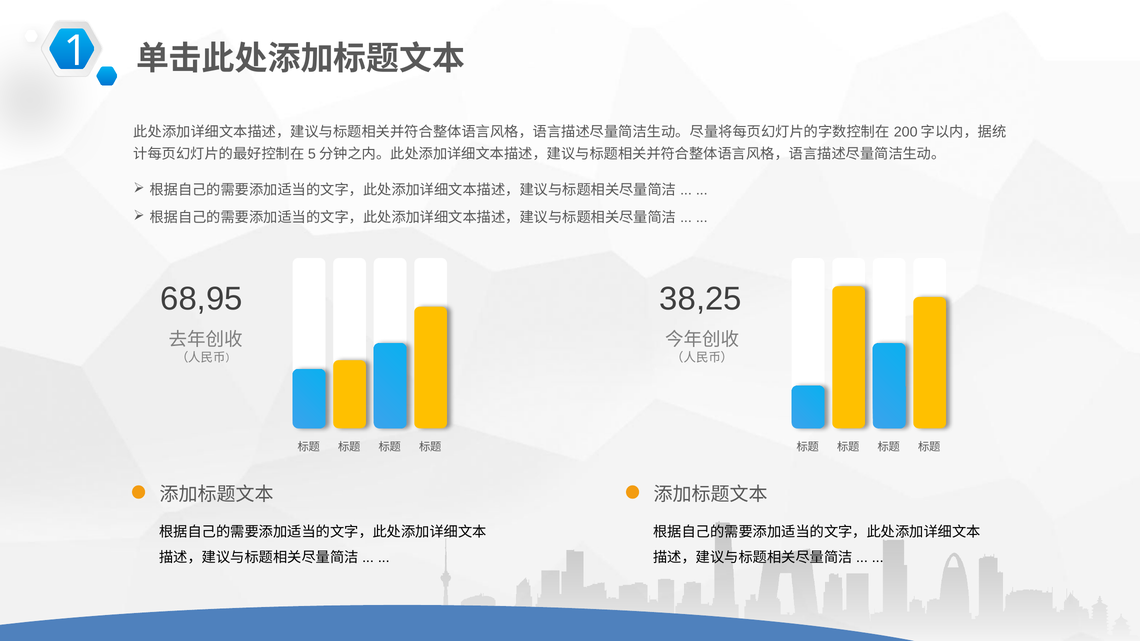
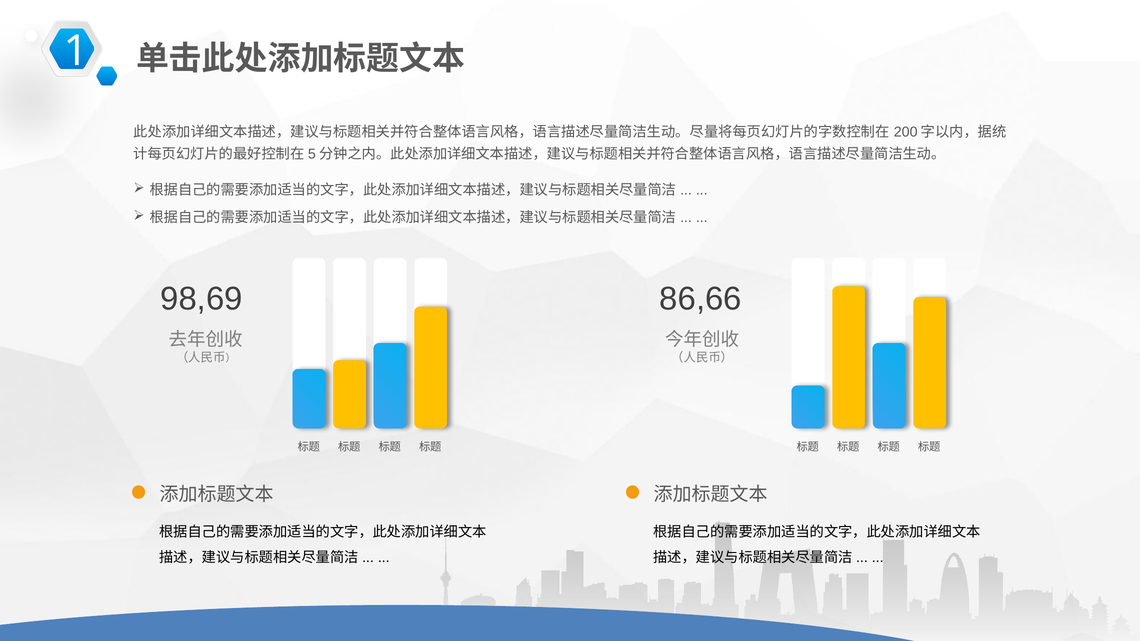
68,95: 68,95 -> 98,69 (201, 299)
38,25: 38,25 -> 86,66 (701, 299)
